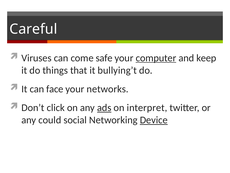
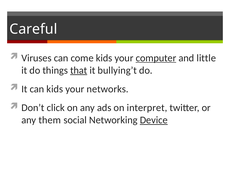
come safe: safe -> kids (104, 58)
keep: keep -> little (206, 58)
that underline: none -> present (79, 70)
can face: face -> kids (55, 89)
ads underline: present -> none (104, 107)
could: could -> them (50, 120)
